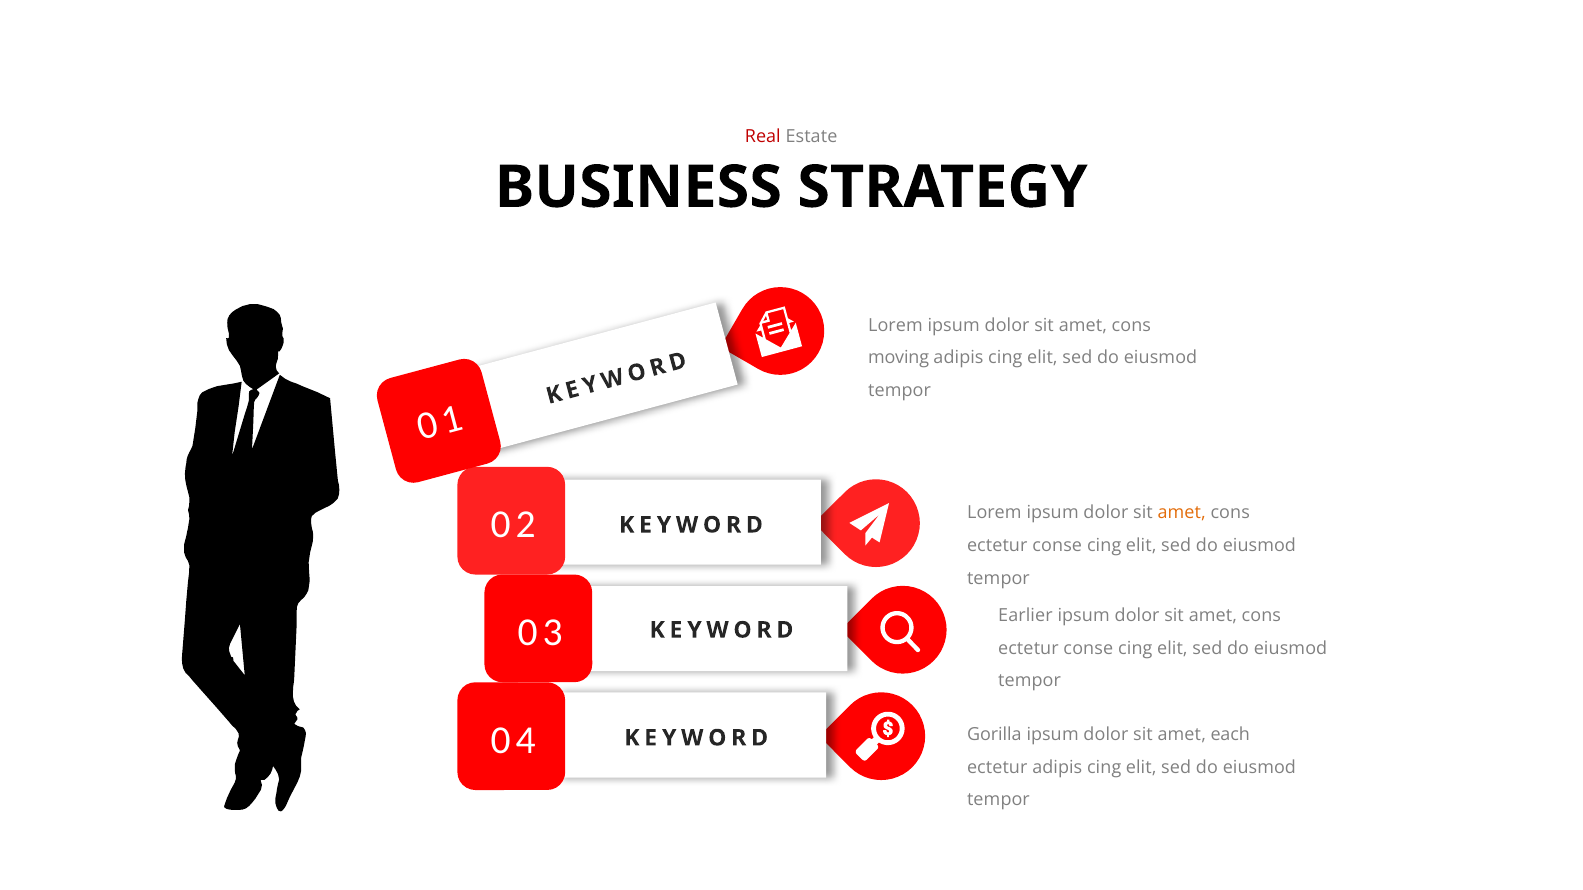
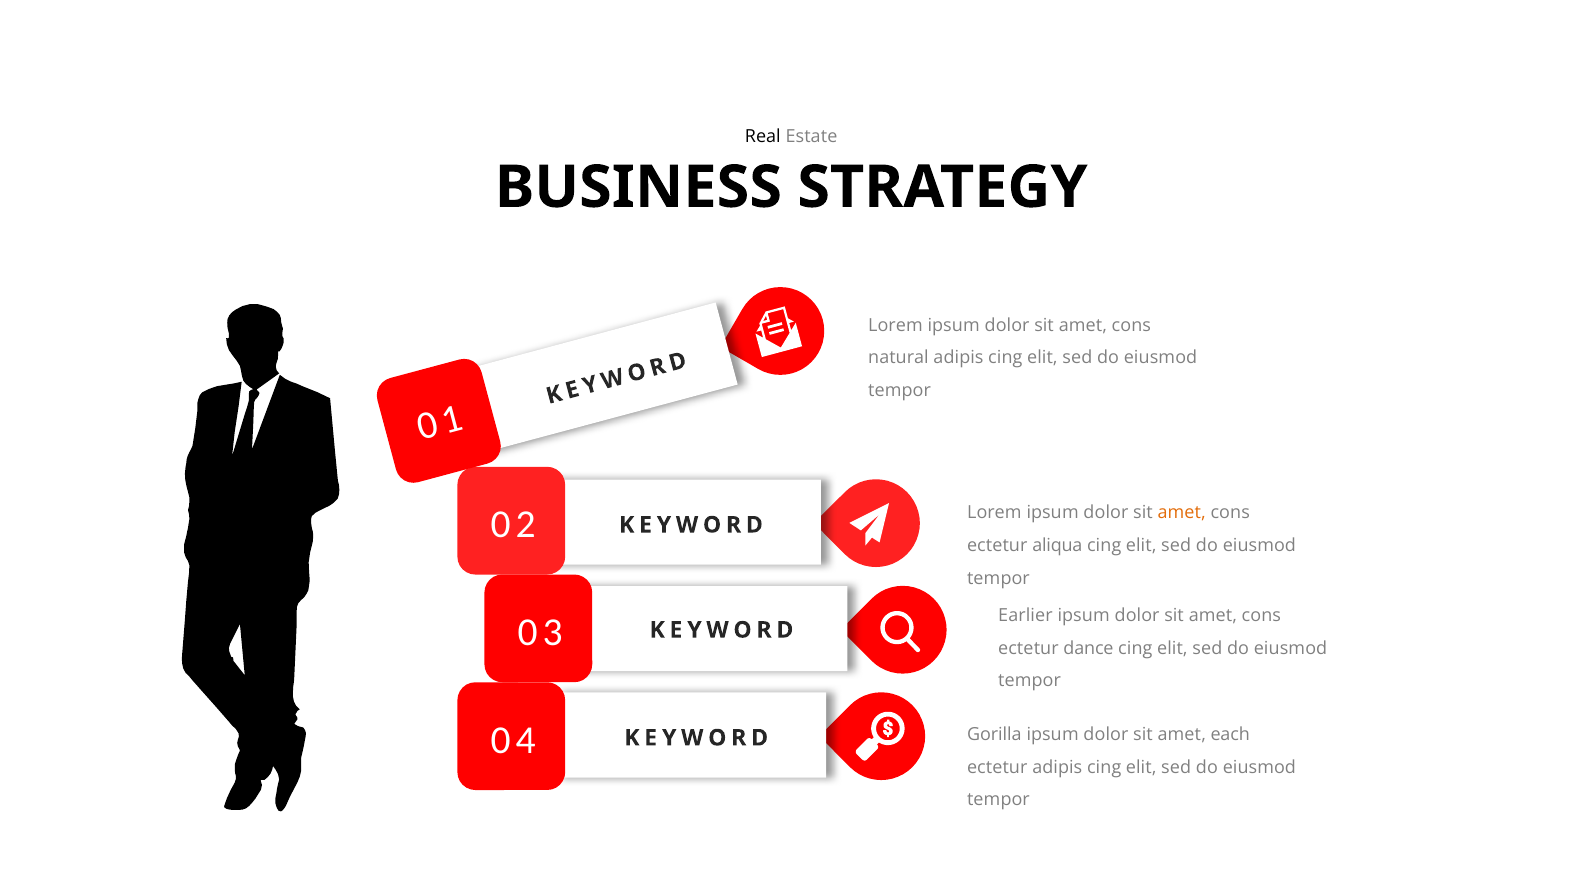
Real colour: red -> black (763, 136)
moving: moving -> natural (898, 358)
conse: conse -> aliqua (1057, 546)
conse: conse -> dance (1089, 649)
